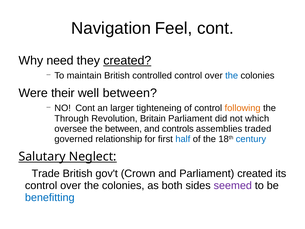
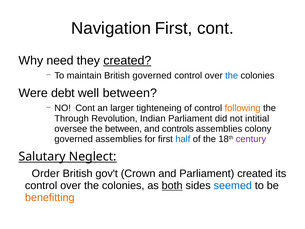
Navigation Feel: Feel -> First (174, 28)
British controlled: controlled -> governed (152, 76)
their: their -> debt (63, 93)
Britain: Britain -> Indian (153, 118)
which: which -> intitial (257, 118)
traded: traded -> colony (258, 129)
governed relationship: relationship -> assemblies (119, 139)
century colour: blue -> purple (251, 139)
Trade: Trade -> Order (46, 174)
both underline: none -> present (172, 185)
seemed colour: purple -> blue (233, 185)
benefitting colour: blue -> orange (50, 197)
